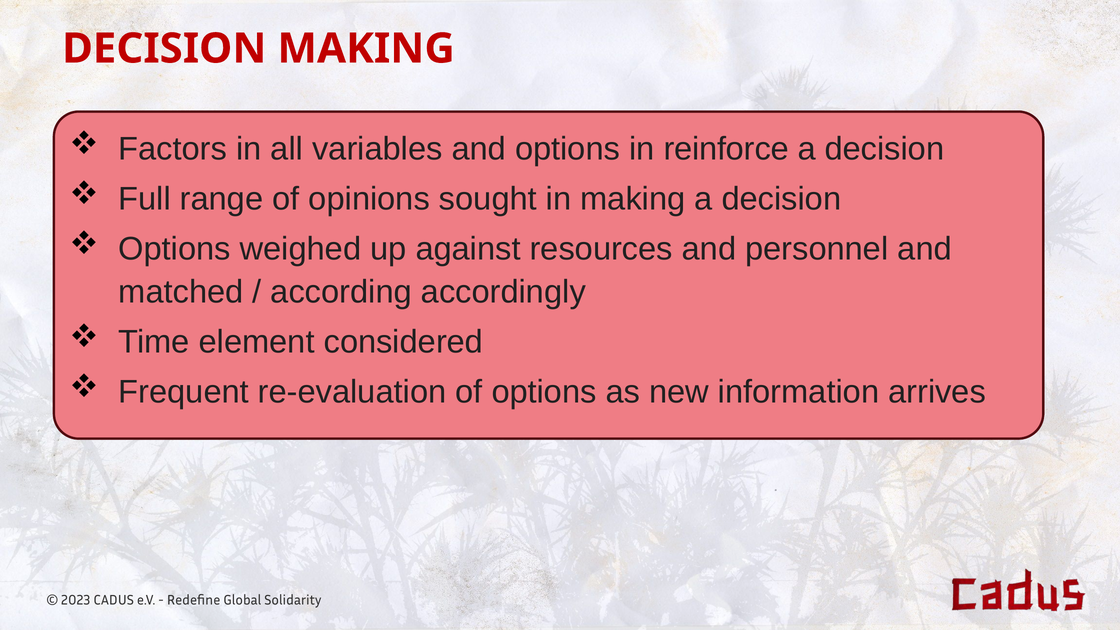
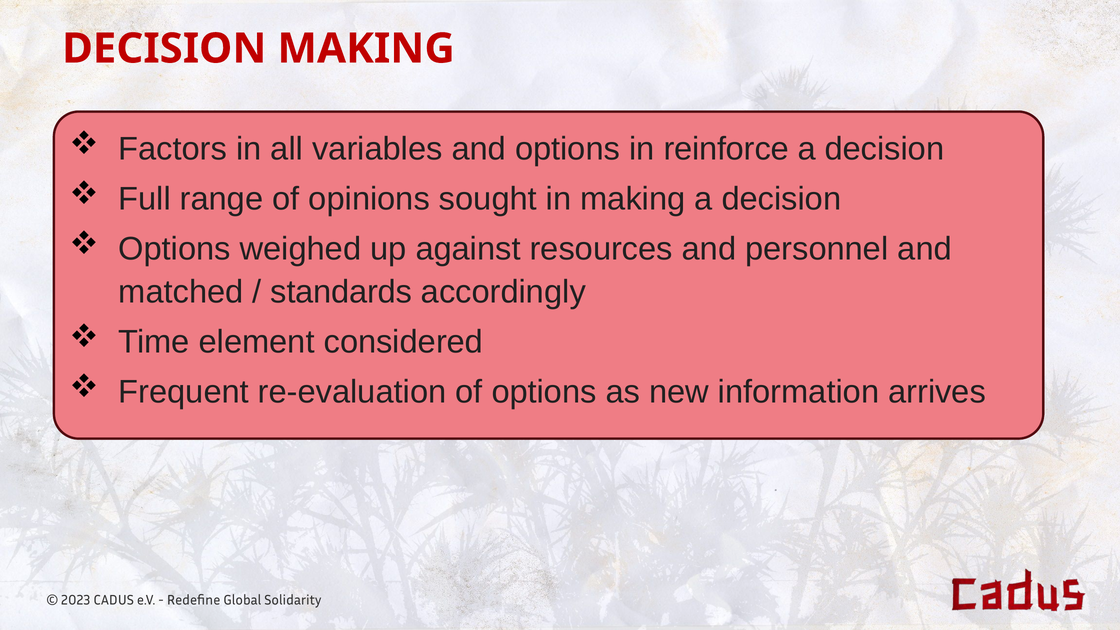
according: according -> standards (341, 292)
